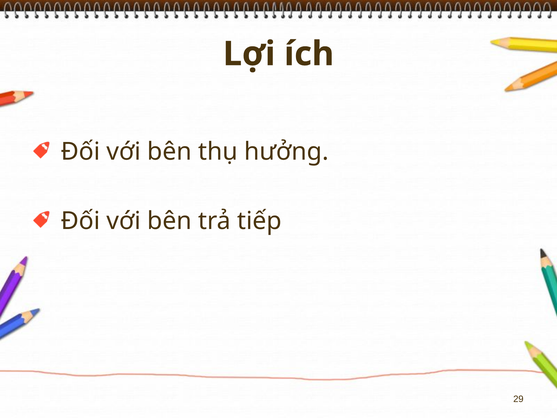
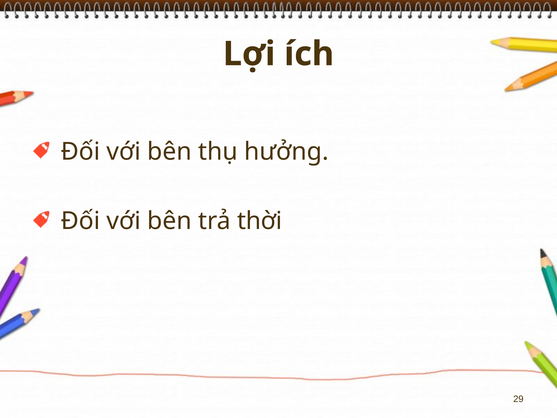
tiếp: tiếp -> thời (260, 221)
